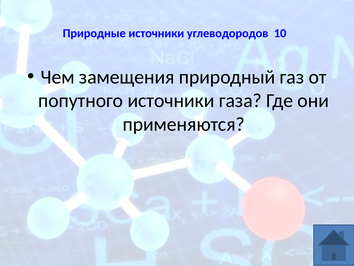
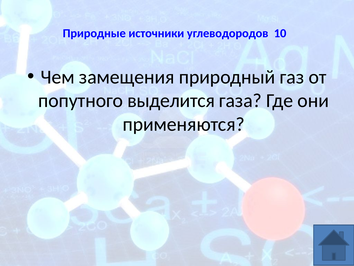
попутного источники: источники -> выделится (171, 100)
